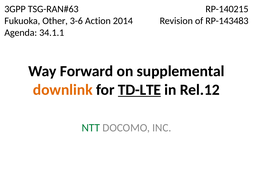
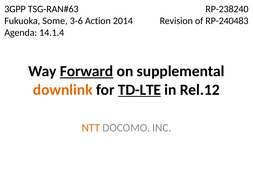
RP-140215: RP-140215 -> RP-238240 (227, 9)
Other: Other -> Some (55, 21)
RP-143483: RP-143483 -> RP-240483 (227, 21)
34.1.1: 34.1.1 -> 14.1.4 (52, 33)
Forward underline: none -> present (87, 71)
NTT colour: green -> orange (91, 128)
